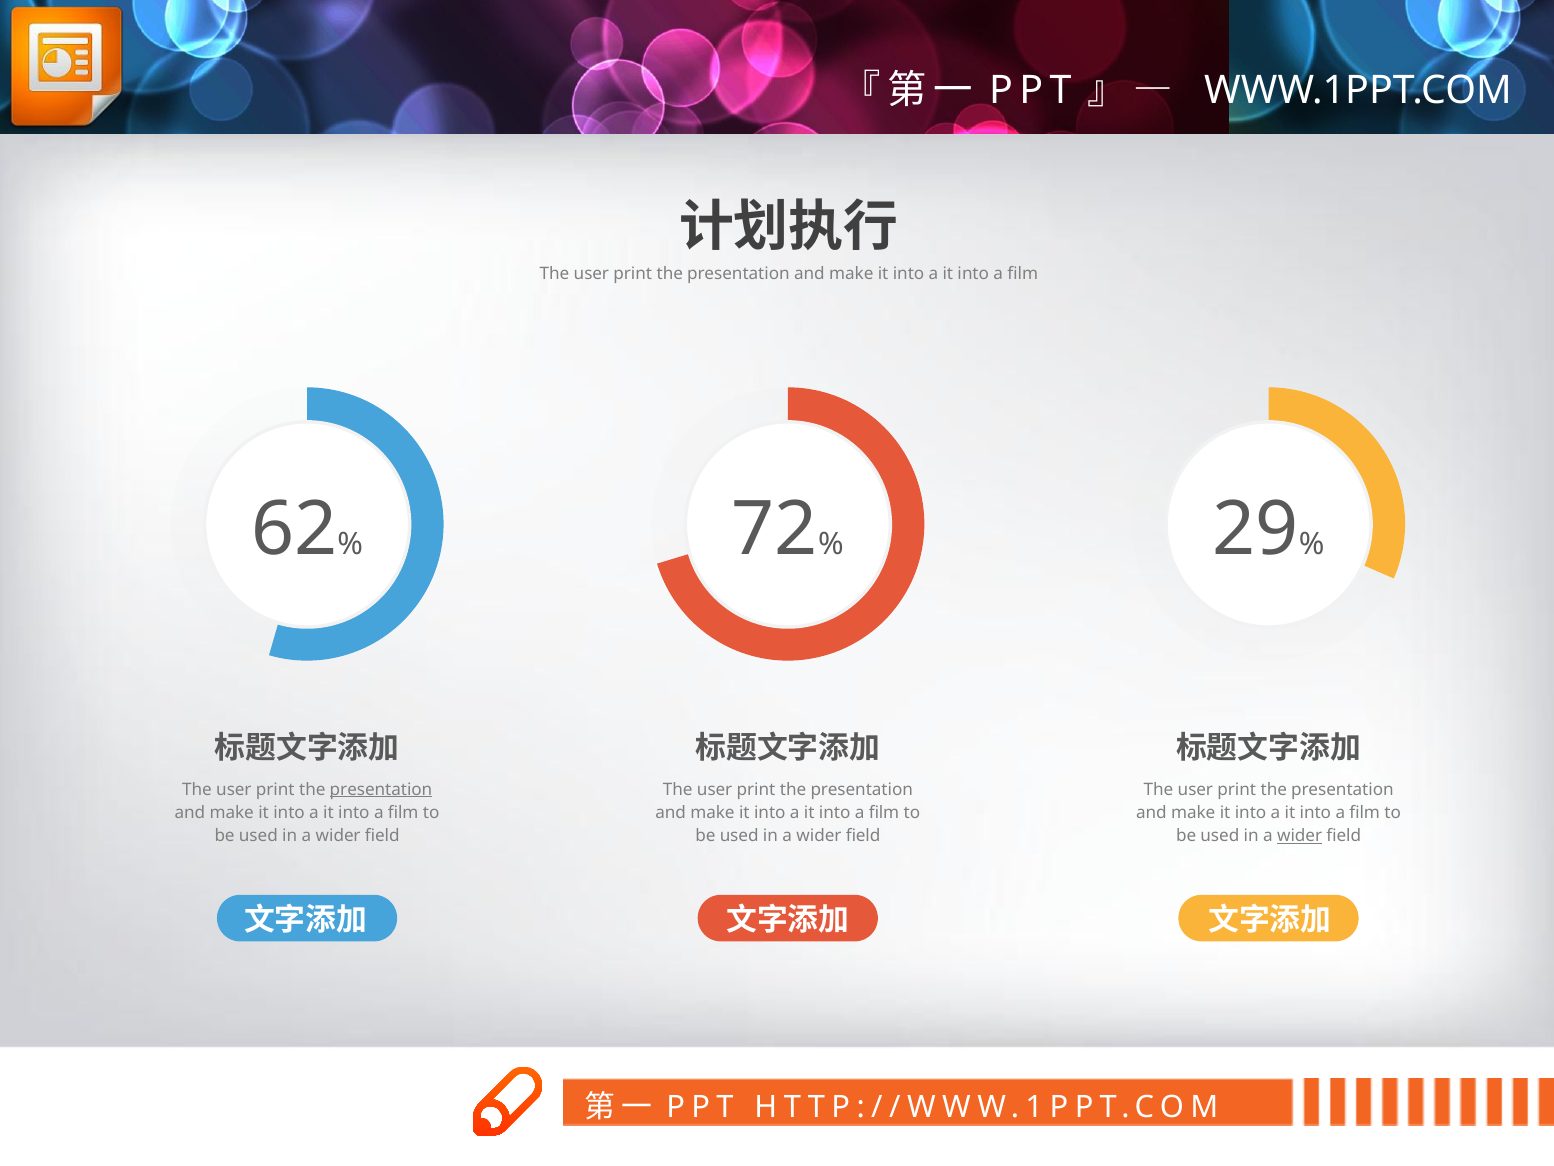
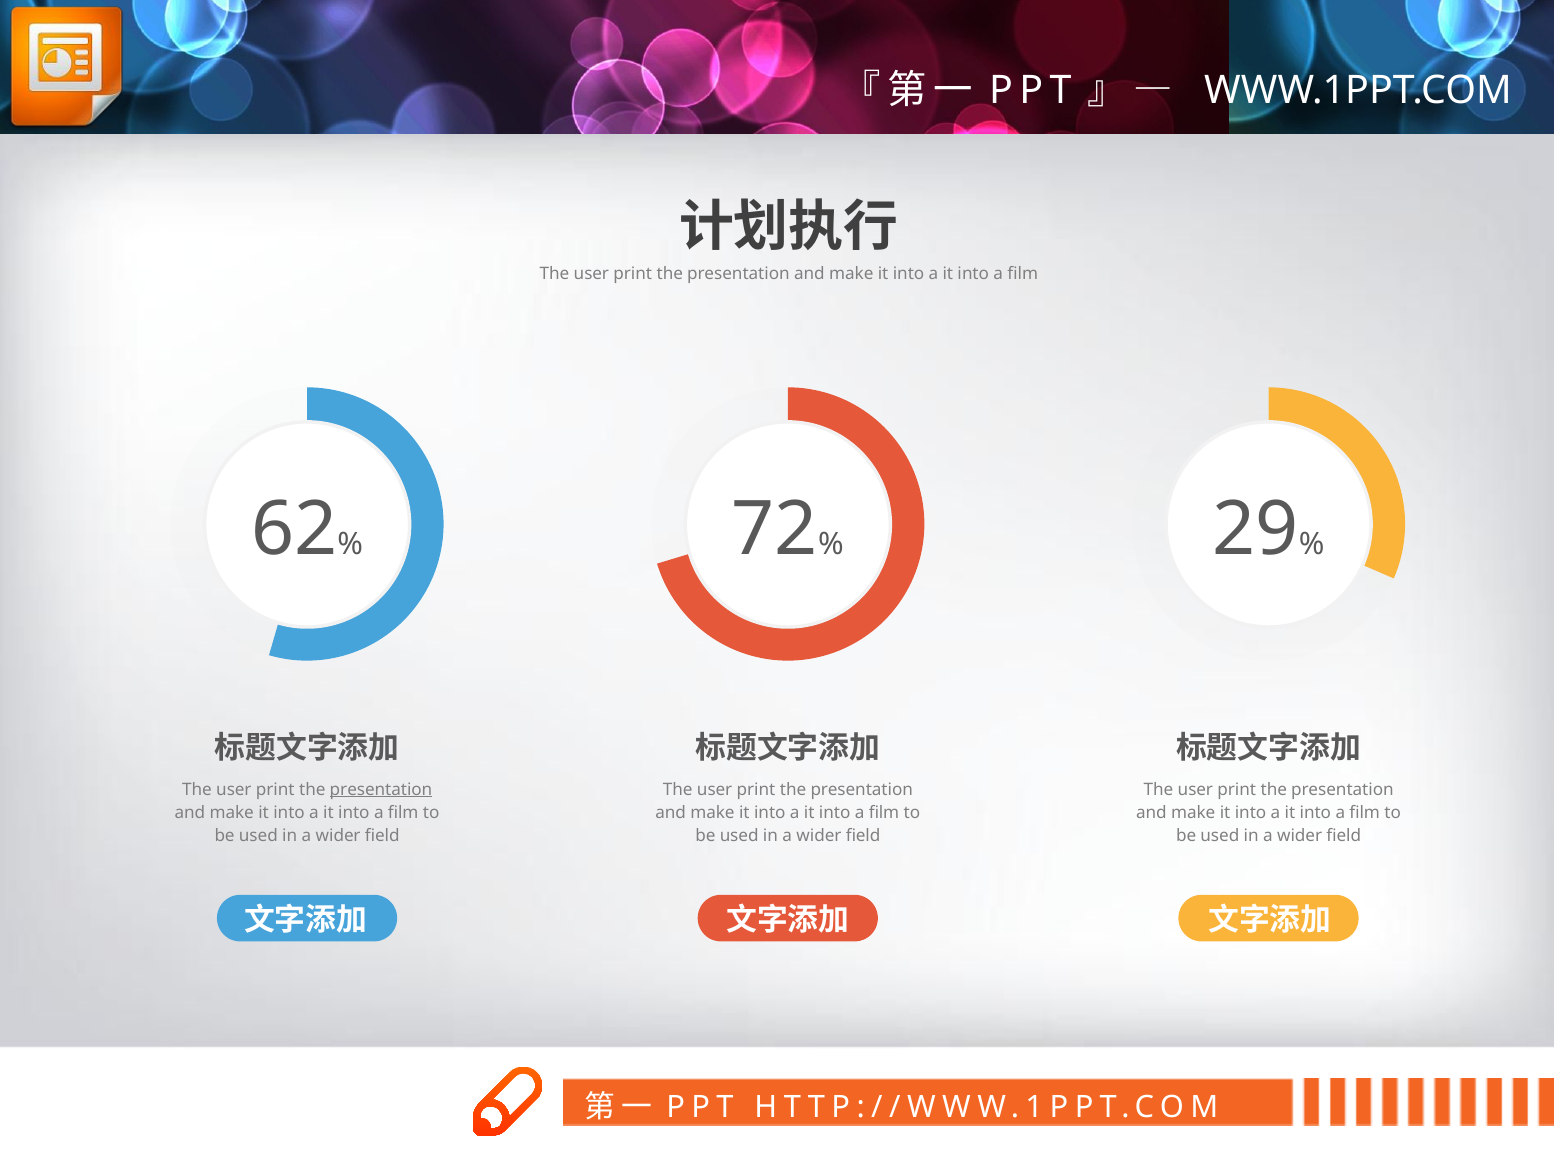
wider underline: present -> none (1300, 836)
